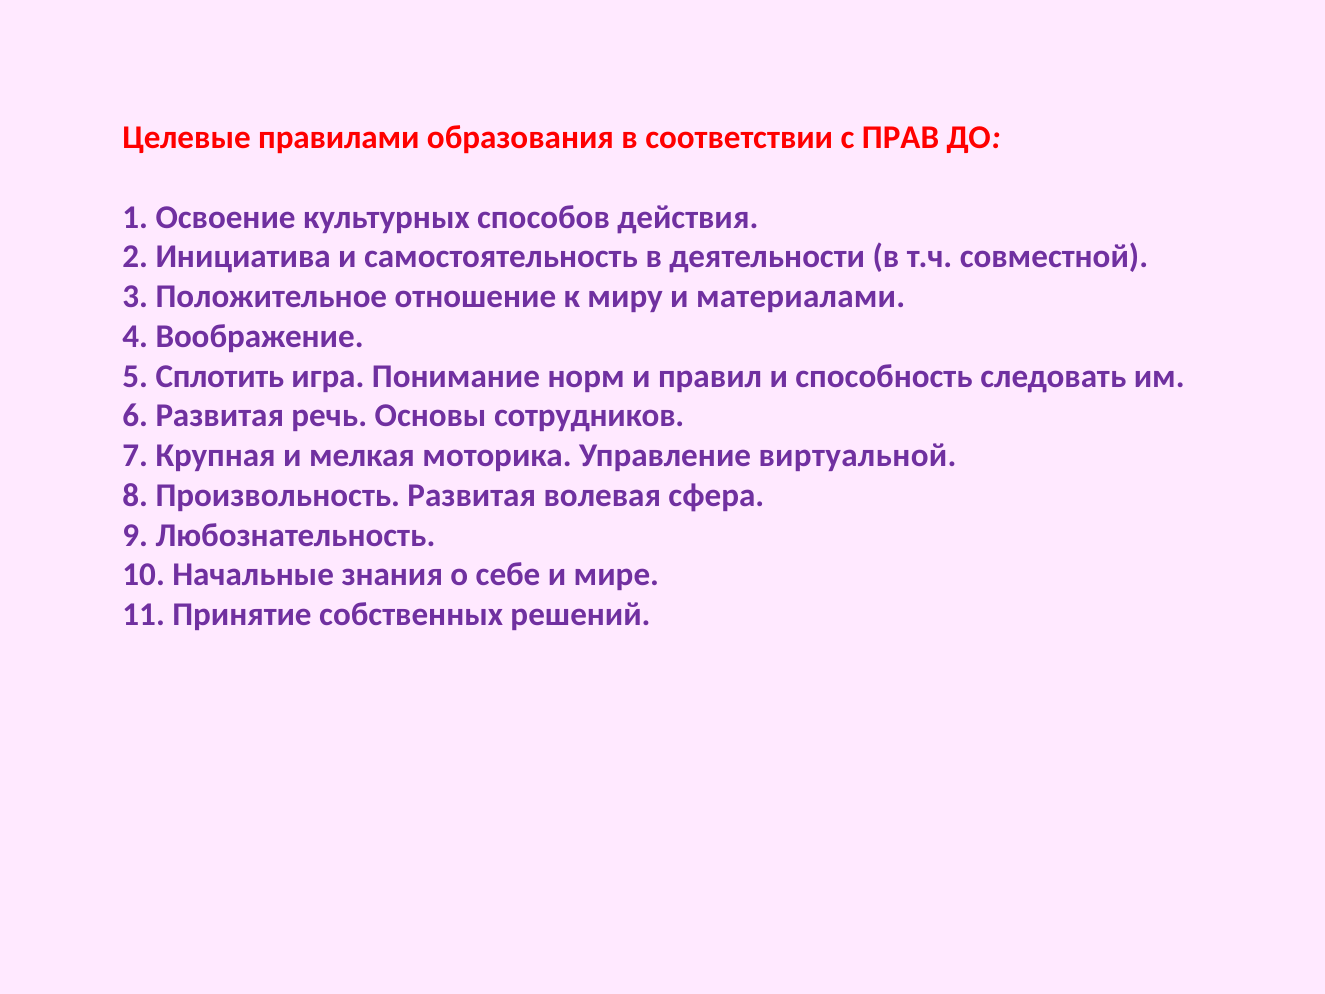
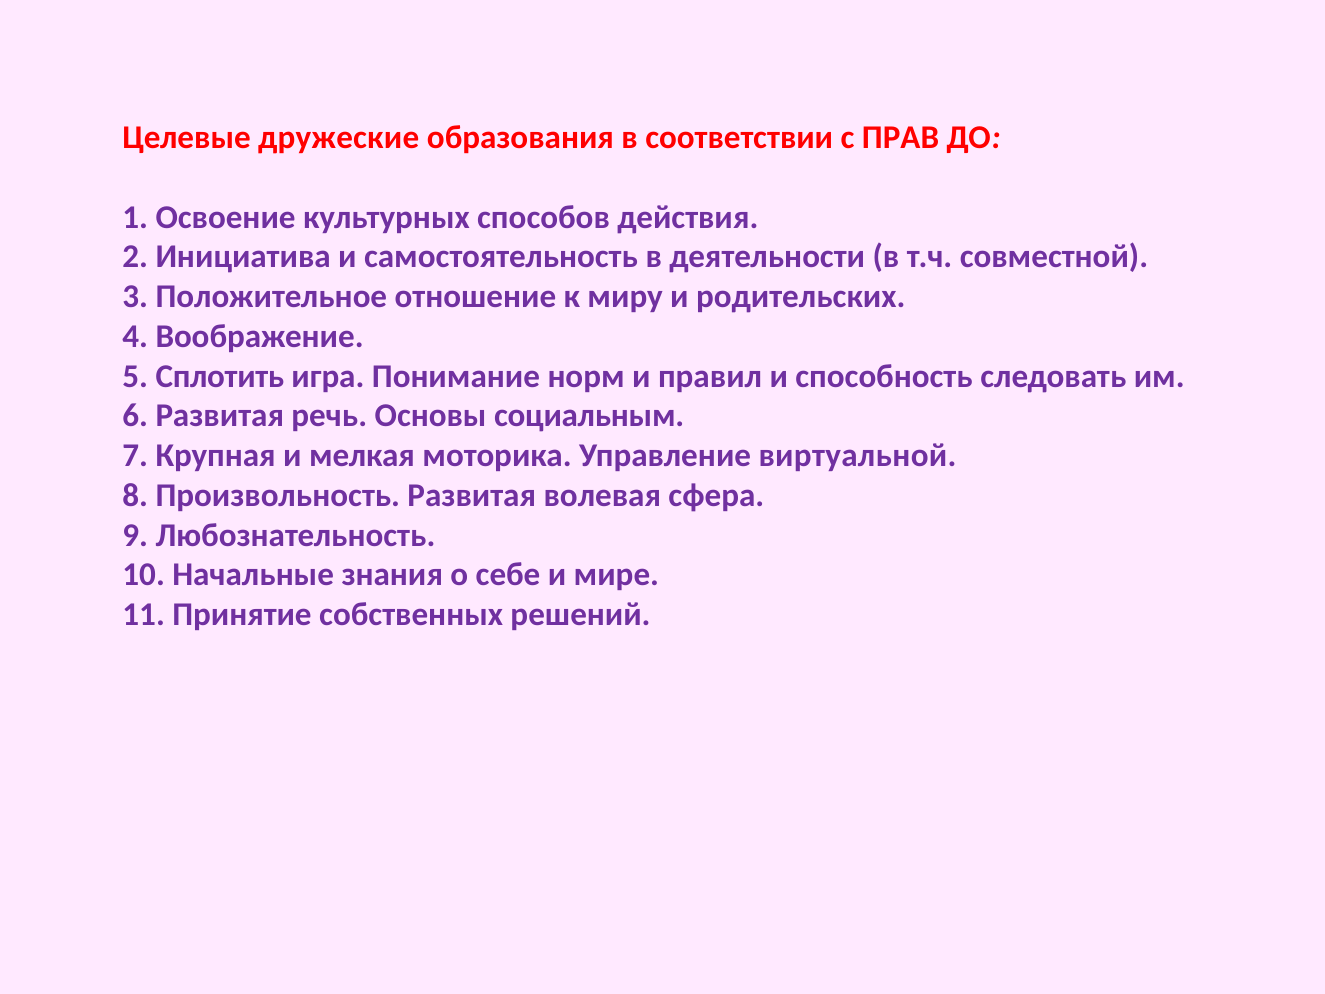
правилами: правилами -> дружеские (339, 138)
материалами: материалами -> родительских (801, 297)
сотрудников: сотрудников -> социальным (589, 416)
